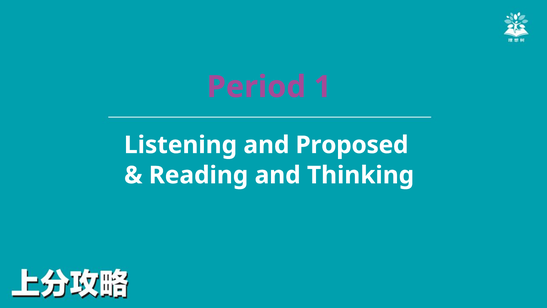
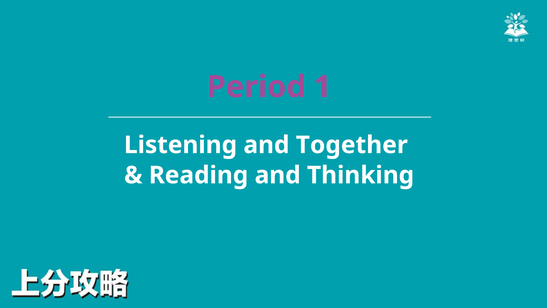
Proposed: Proposed -> Together (352, 145)
